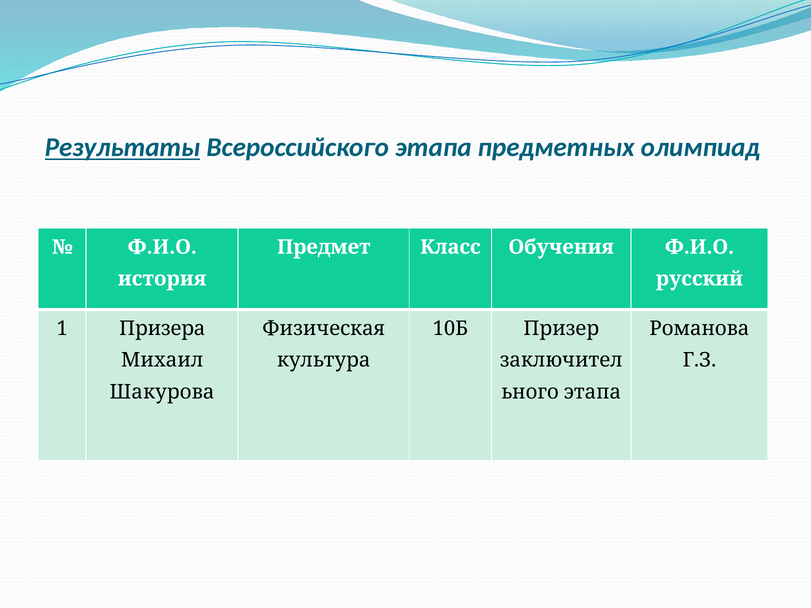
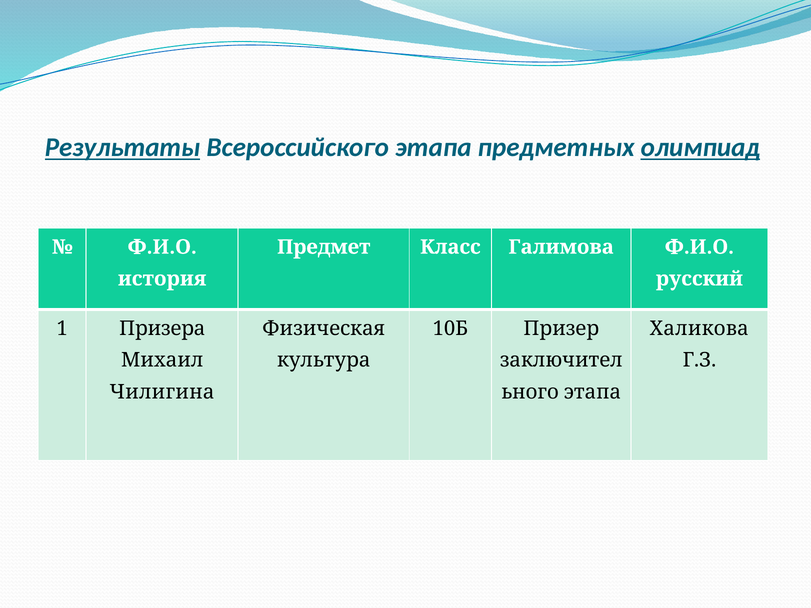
олимпиад underline: none -> present (700, 148)
Обучения: Обучения -> Галимова (561, 247)
Романова: Романова -> Халикова (699, 329)
Шакурова: Шакурова -> Чилигина (162, 392)
